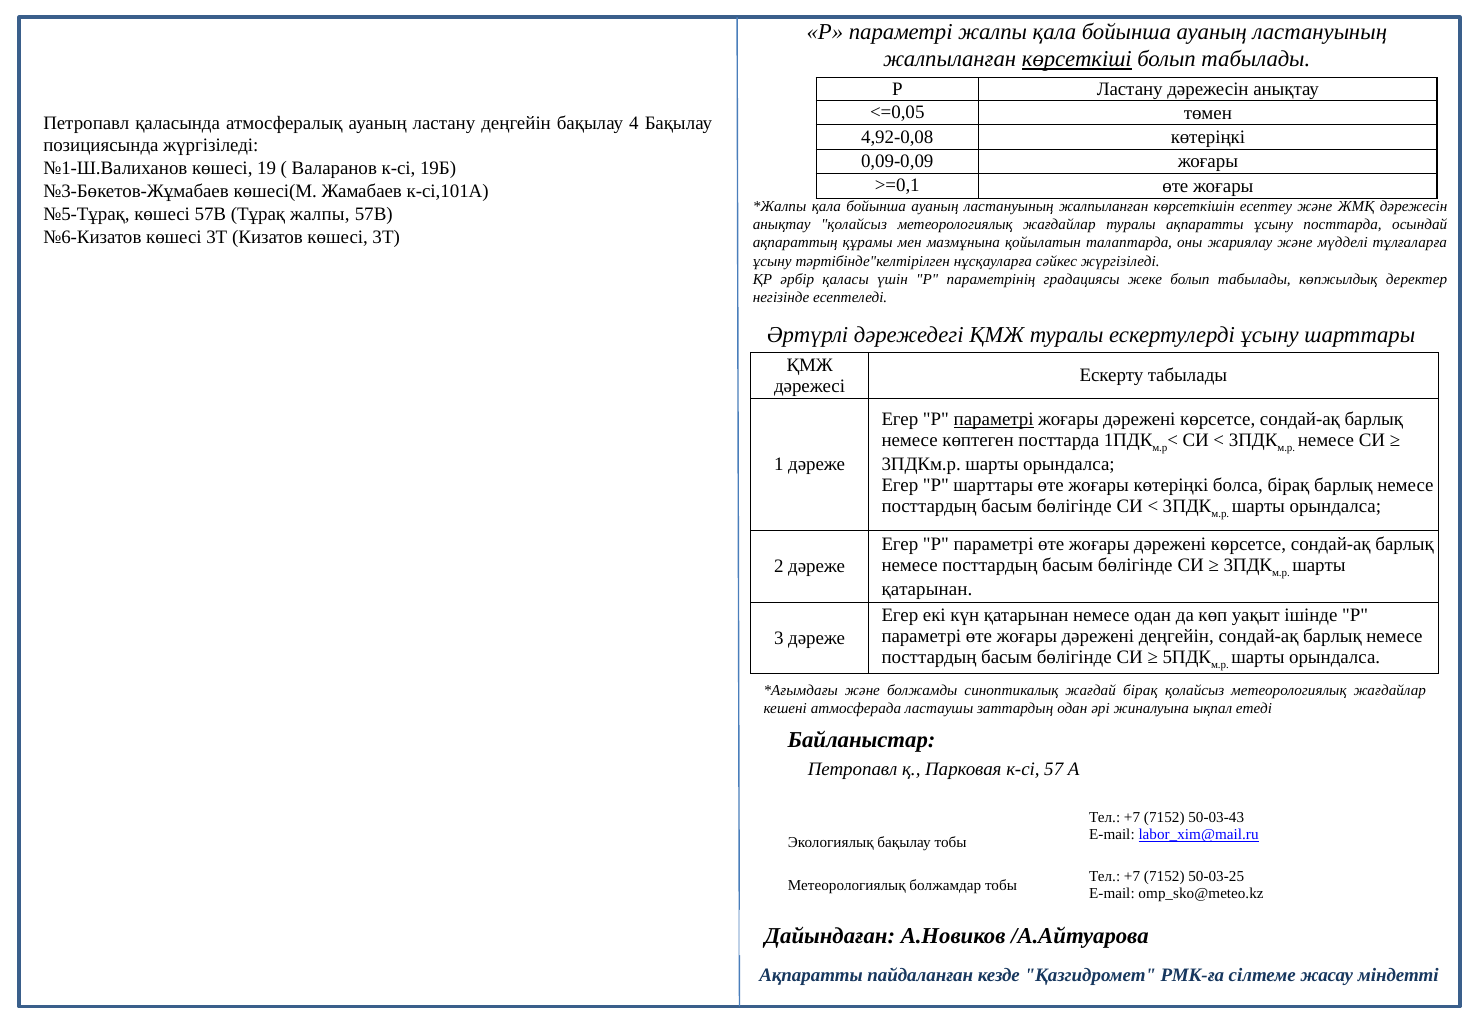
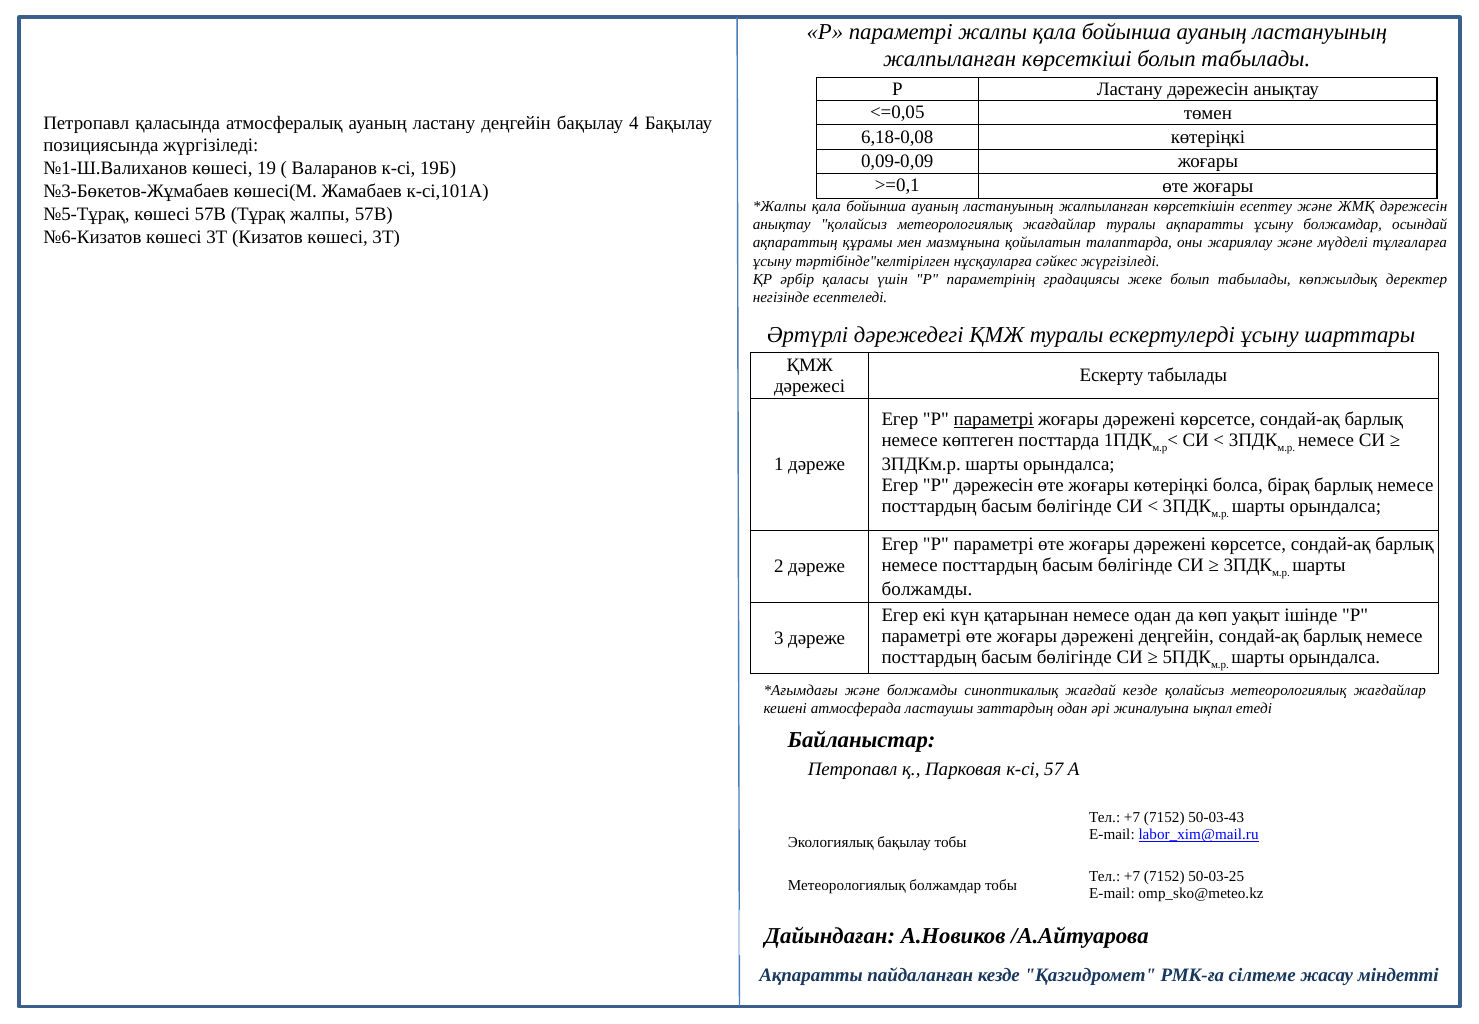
көрсеткіші underline: present -> none (1077, 59)
4,92-0,08: 4,92-0,08 -> 6,18-0,08 (897, 137)
ұсыну посттарда: посттарда -> болжамдар (1343, 225)
P шарттары: шарттары -> дәрежесін (993, 485)
қатарынан: қатарынан -> болжамды (927, 589)
жағдай бірақ: бірақ -> кезде (1140, 690)
